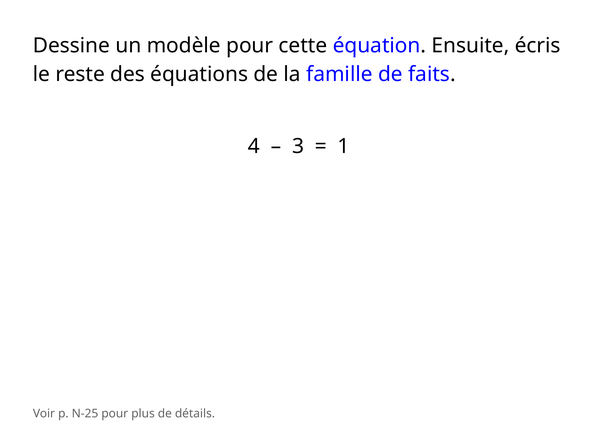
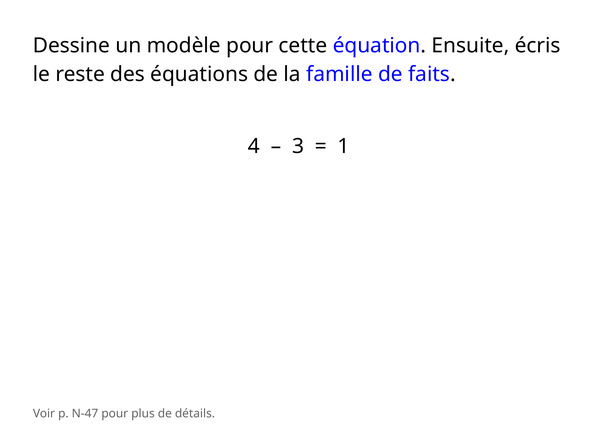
N-25: N-25 -> N-47 (85, 414)
